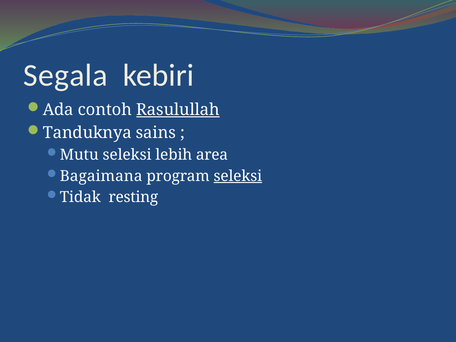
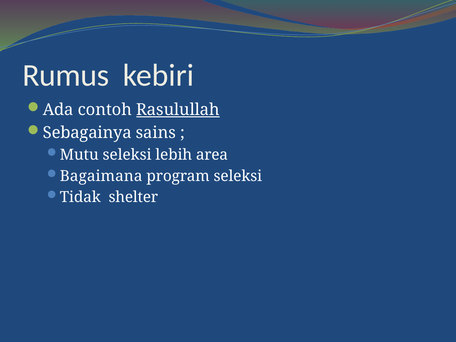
Segala: Segala -> Rumus (66, 75)
Tanduknya: Tanduknya -> Sebagainya (87, 133)
seleksi underline: present -> none (238, 176)
resting: resting -> shelter (133, 197)
